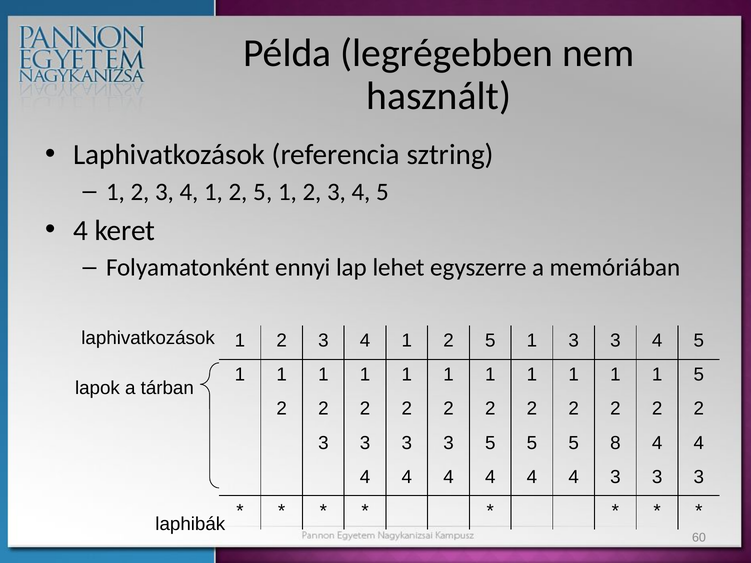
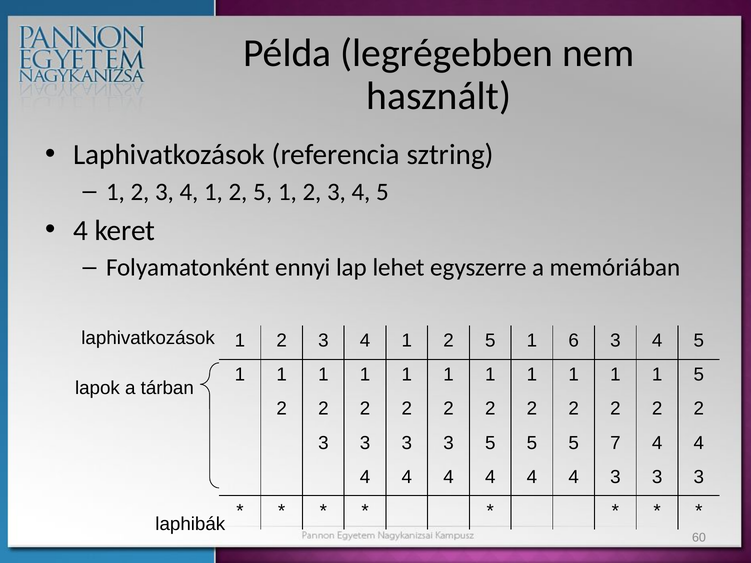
1 3: 3 -> 6 (574, 341)
8: 8 -> 7 (615, 443)
